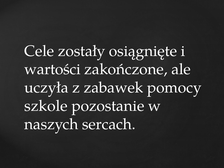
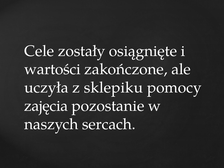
zabawek: zabawek -> sklepiku (113, 88)
szkole: szkole -> zajęcia (46, 106)
